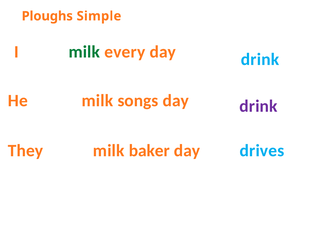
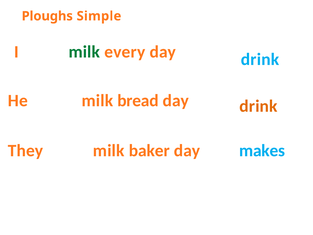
songs: songs -> bread (138, 101)
drink colour: purple -> orange (258, 106)
drives: drives -> makes (262, 150)
